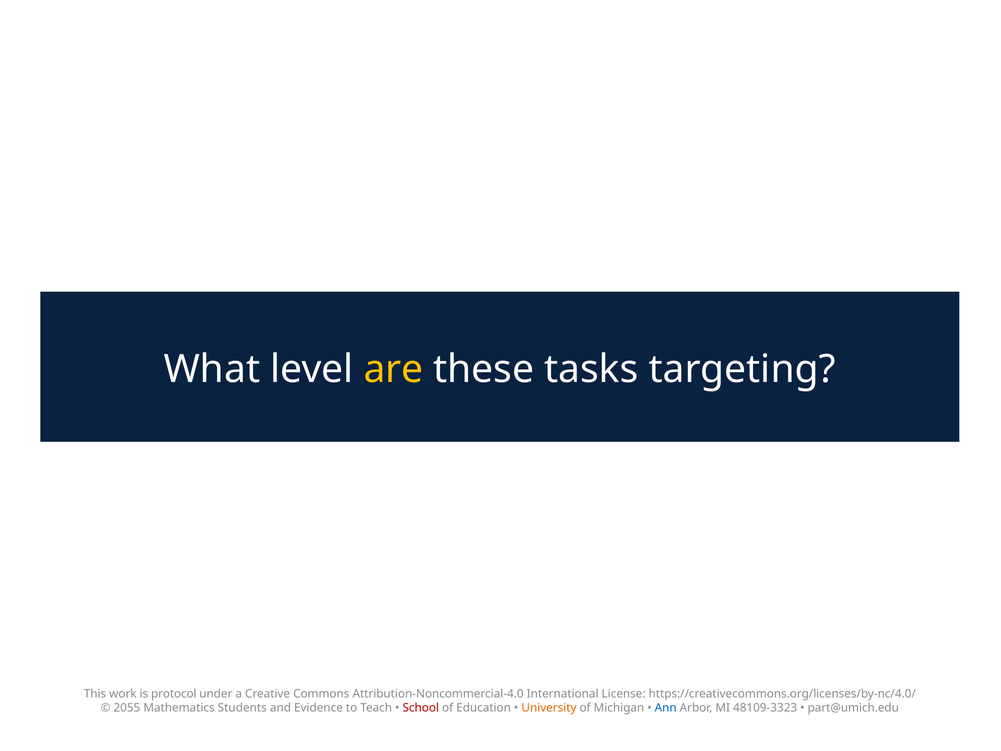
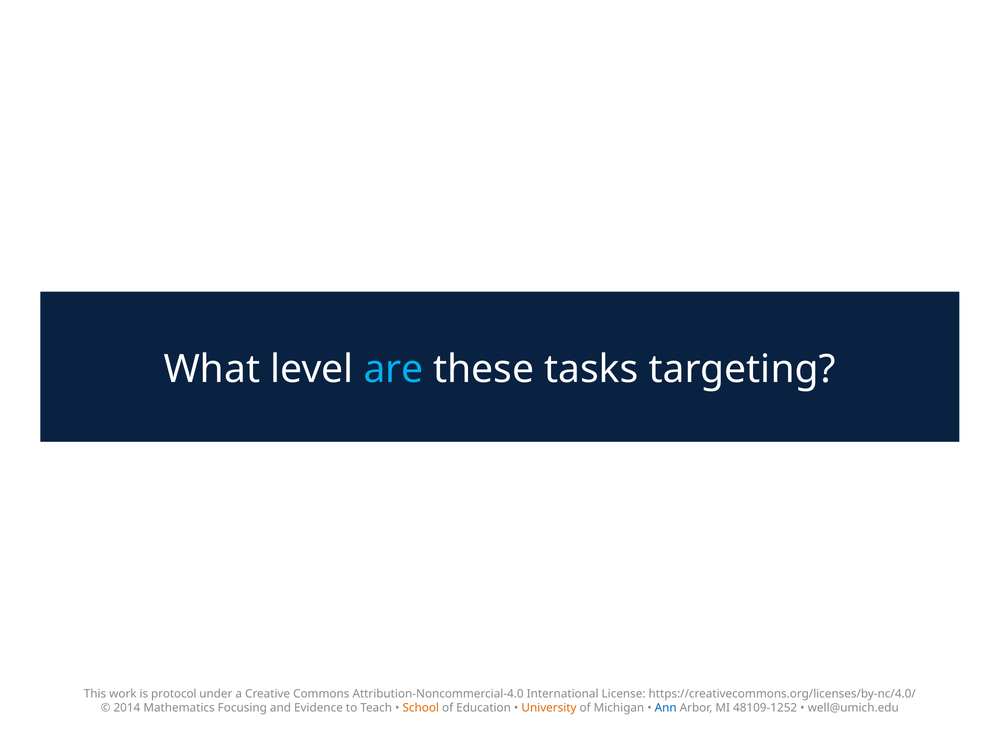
are colour: yellow -> light blue (393, 370)
2055: 2055 -> 2014 (127, 708)
Students: Students -> Focusing (242, 708)
School colour: red -> orange (421, 708)
48109-3323: 48109-3323 -> 48109-1252 (765, 708)
part@umich.edu: part@umich.edu -> well@umich.edu (853, 708)
